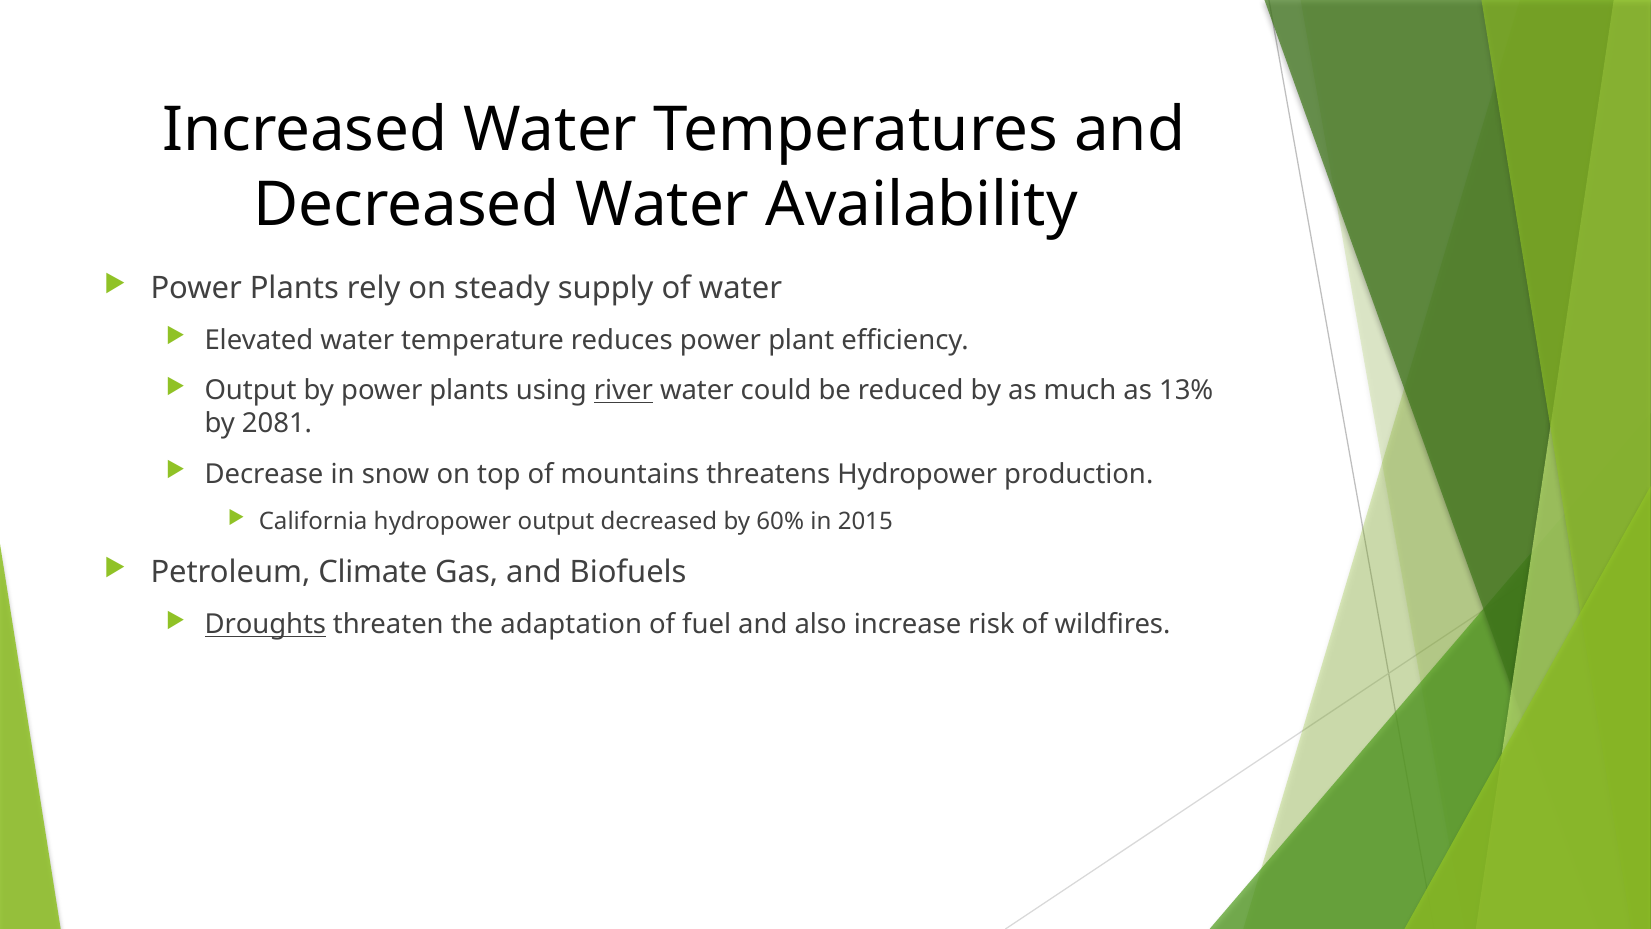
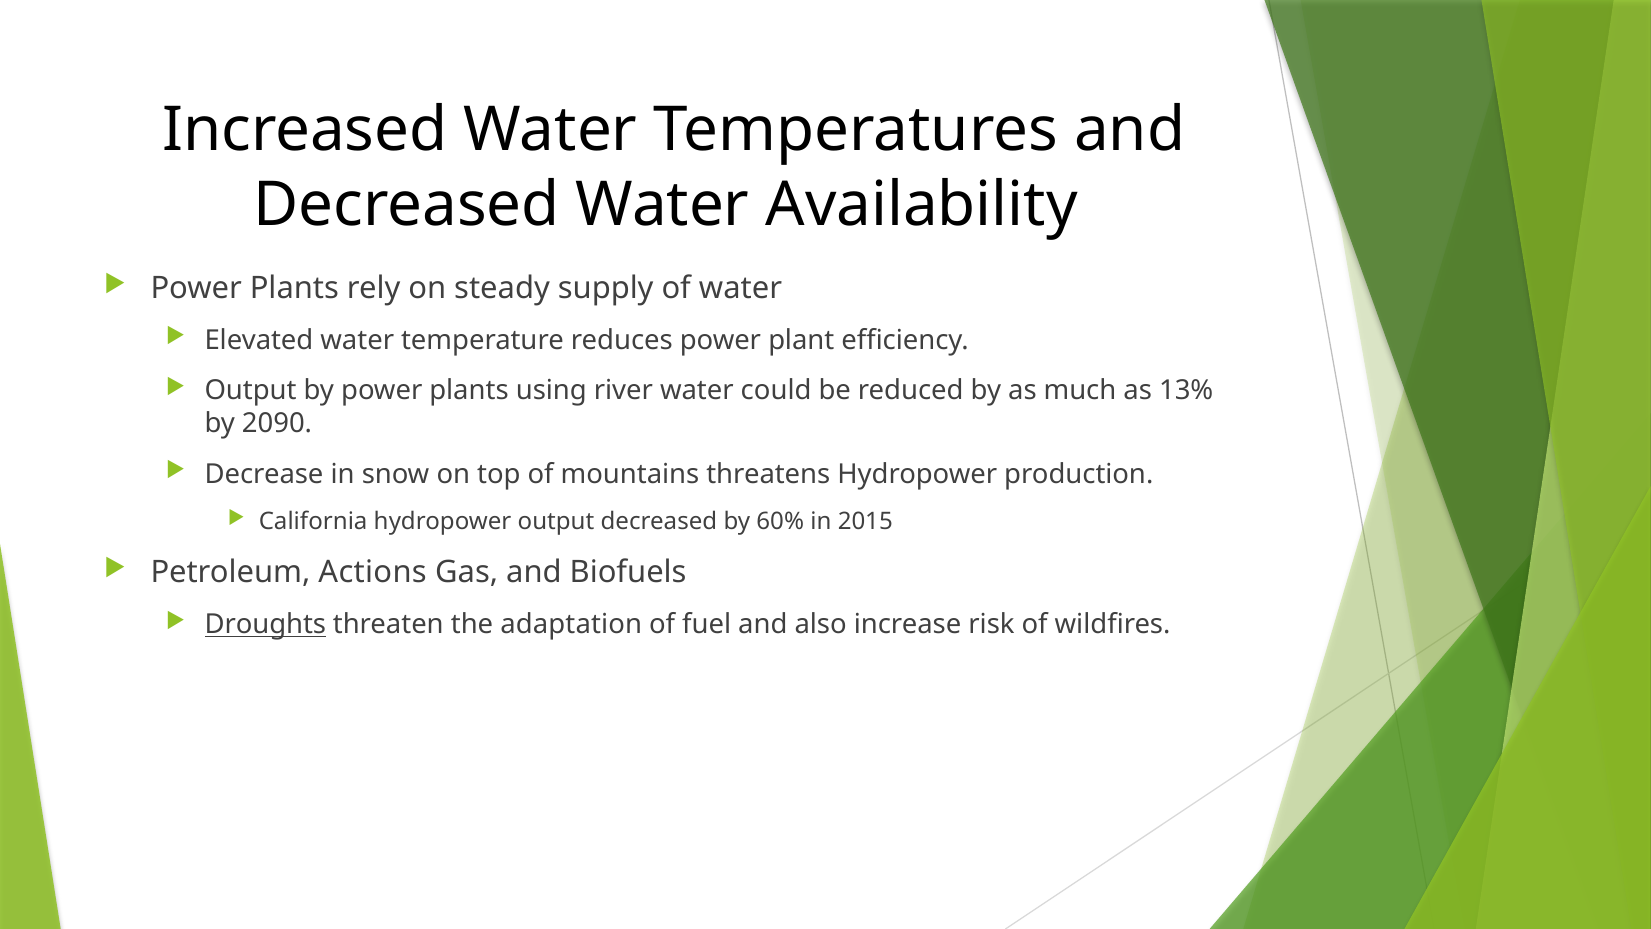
river underline: present -> none (623, 391)
2081: 2081 -> 2090 (277, 424)
Climate: Climate -> Actions (373, 572)
